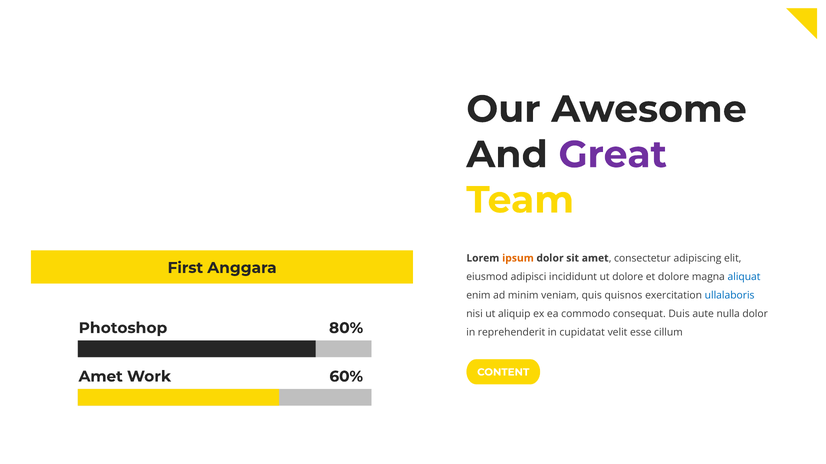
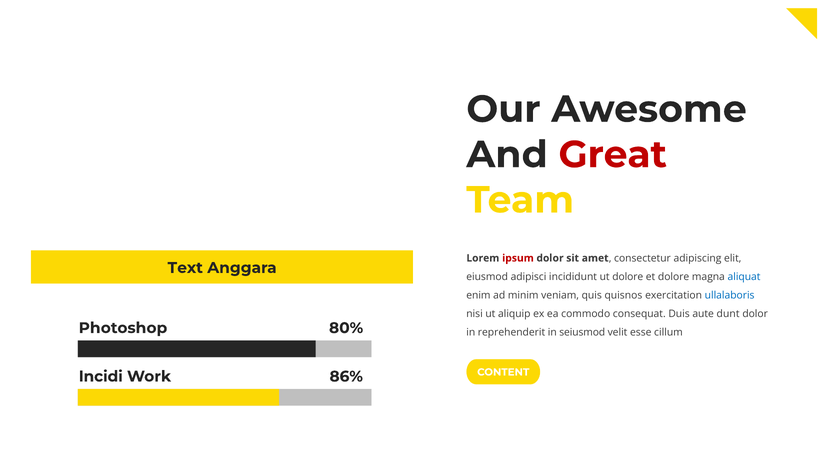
Great colour: purple -> red (613, 155)
ipsum colour: orange -> red (518, 258)
First: First -> Text (185, 268)
nulla: nulla -> dunt (728, 314)
cupidatat: cupidatat -> seiusmod (582, 333)
Amet: Amet -> Incidi (101, 377)
60%: 60% -> 86% (346, 377)
